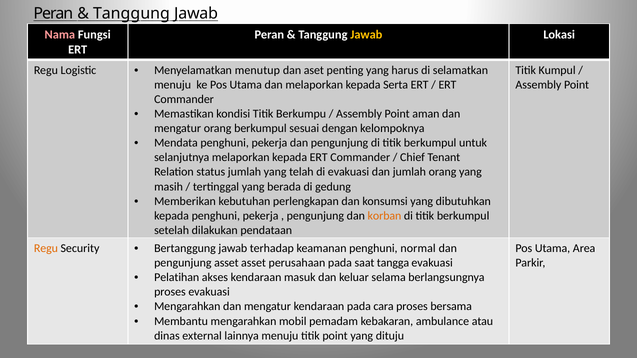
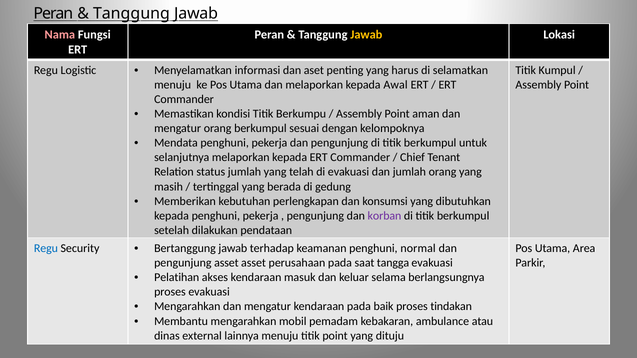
menutup: menutup -> informasi (257, 70)
Serta: Serta -> Awal (396, 85)
korban colour: orange -> purple (384, 216)
Regu colour: orange -> blue (46, 249)
cara: cara -> baik (384, 307)
bersama: bersama -> tindakan (451, 307)
